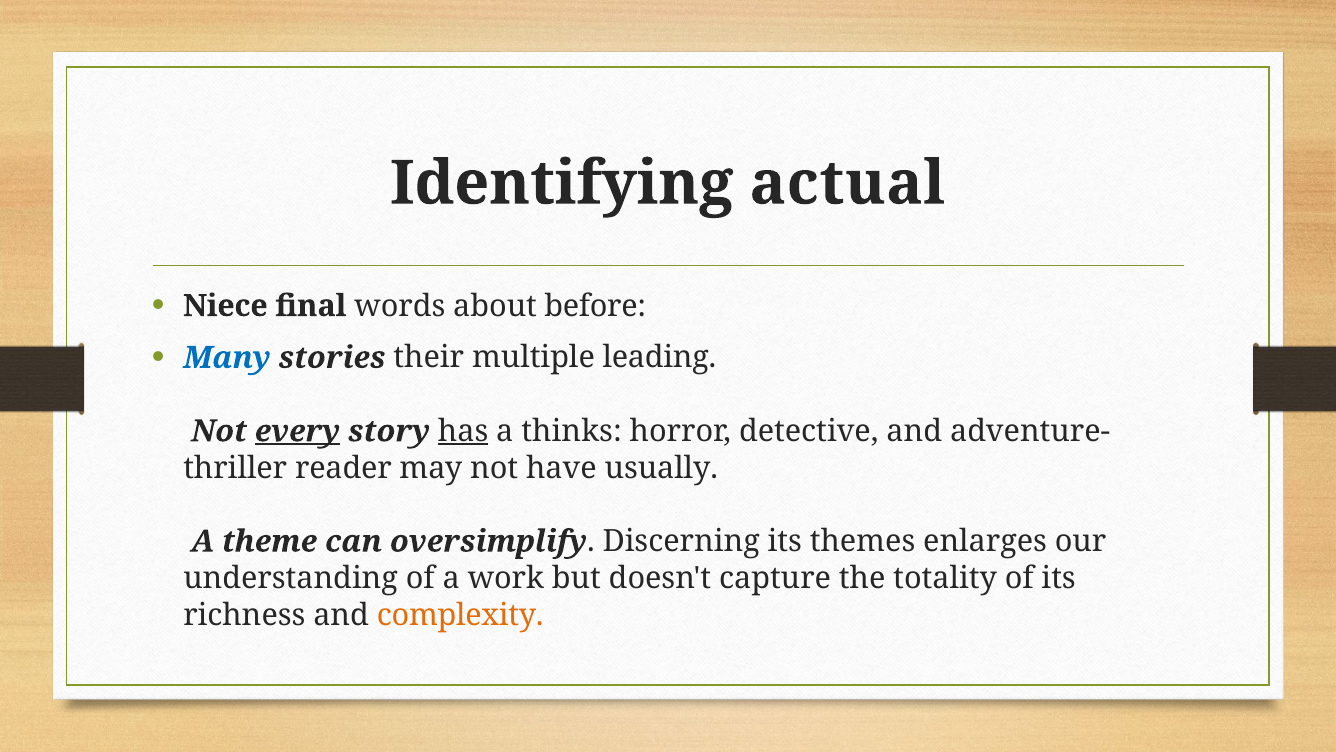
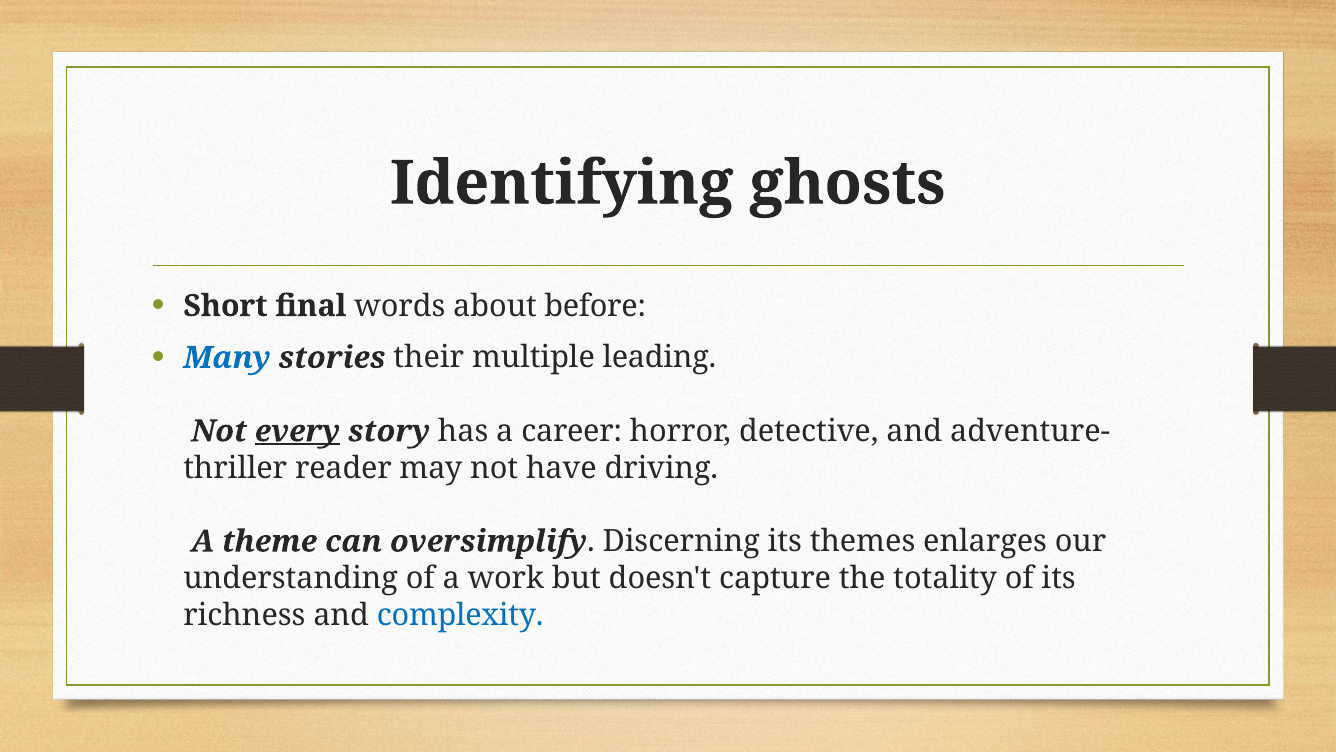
actual: actual -> ghosts (847, 183)
Niece: Niece -> Short (225, 306)
has underline: present -> none (463, 431)
thinks: thinks -> career (572, 431)
usually: usually -> driving (661, 468)
complexity colour: orange -> blue (460, 615)
